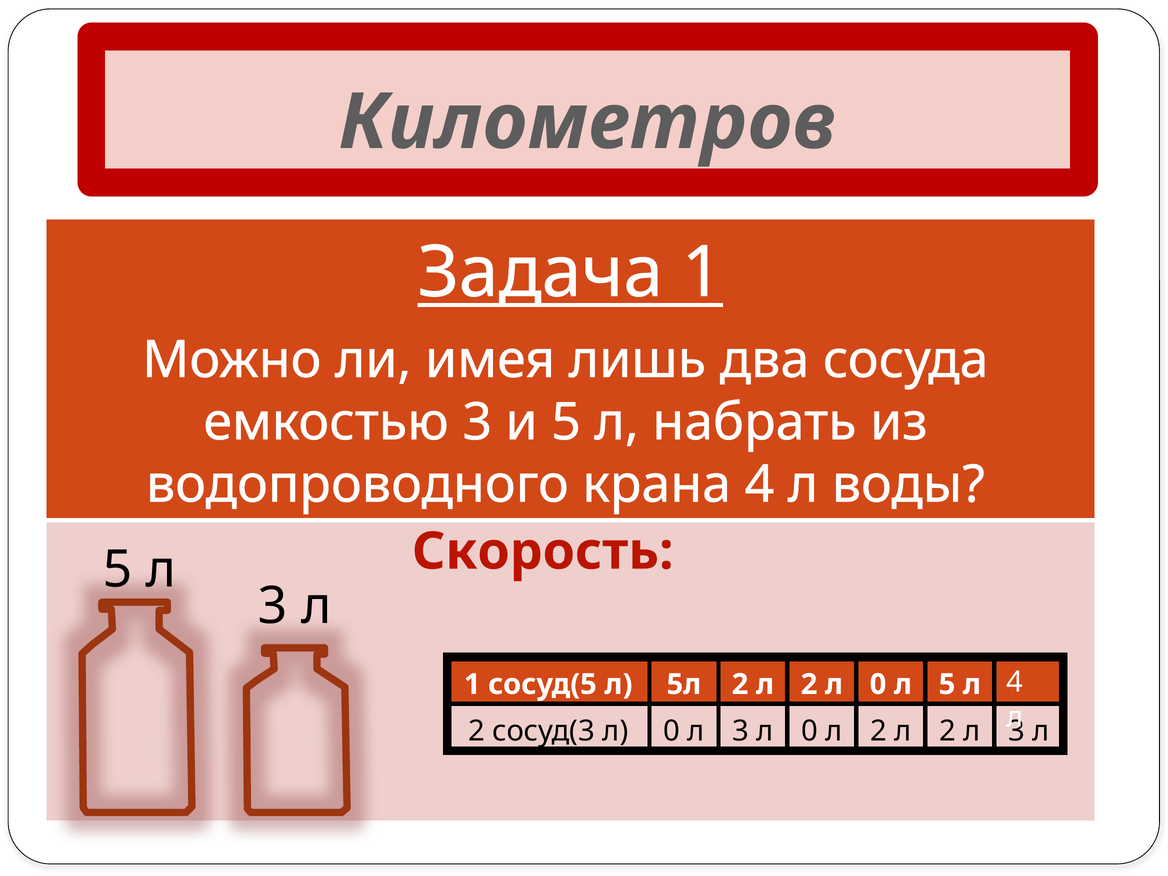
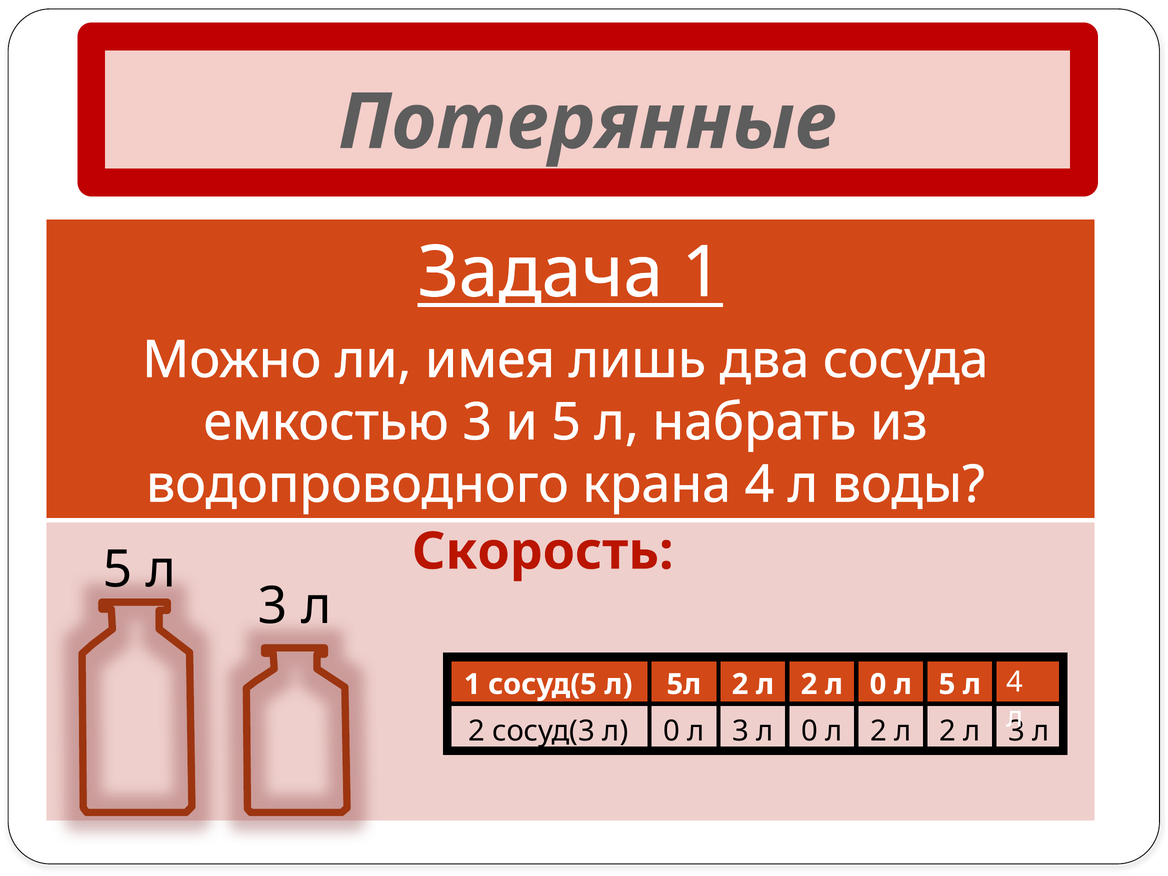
Километров: Километров -> Потерянные (587, 122)
